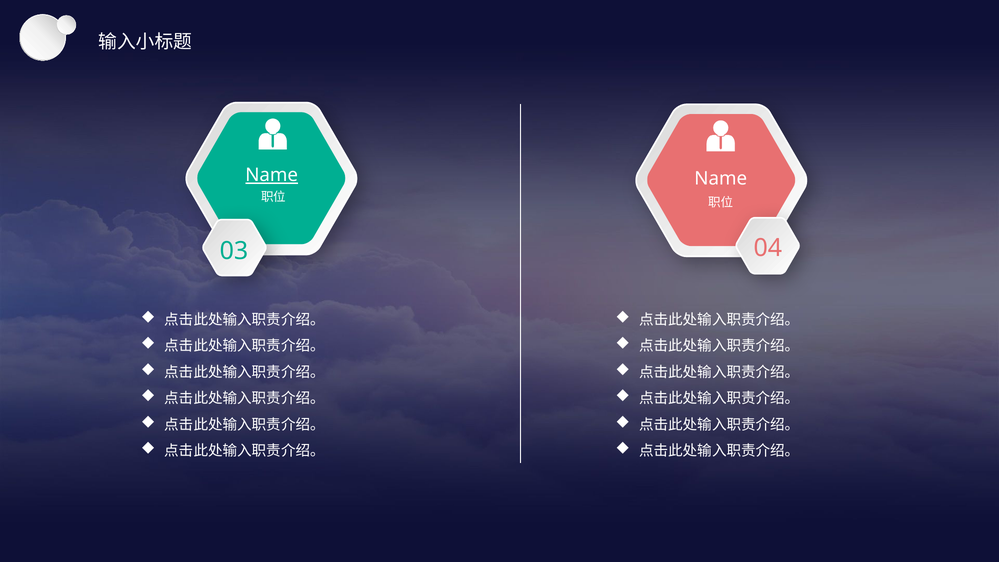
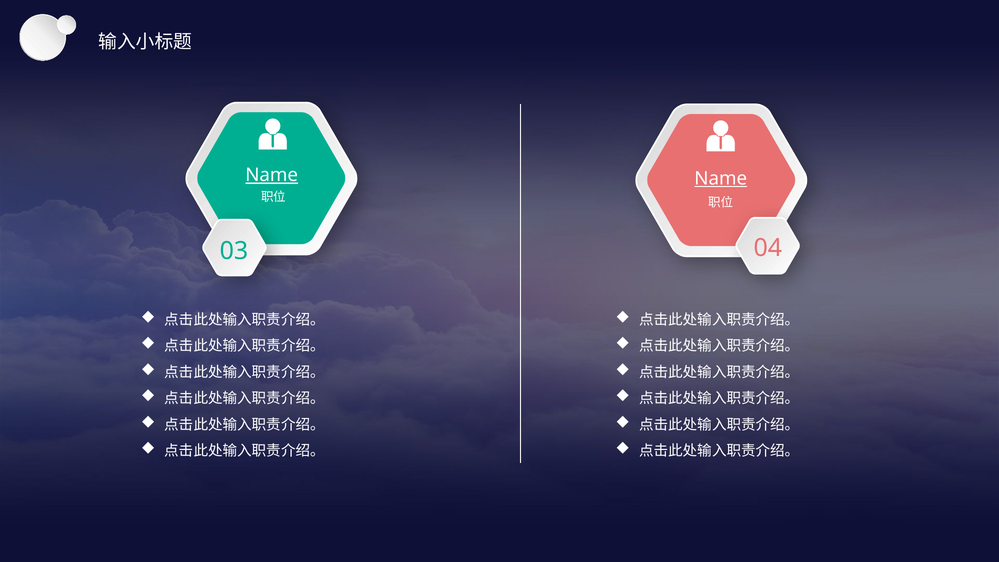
Name underline: none -> present (721, 178)
